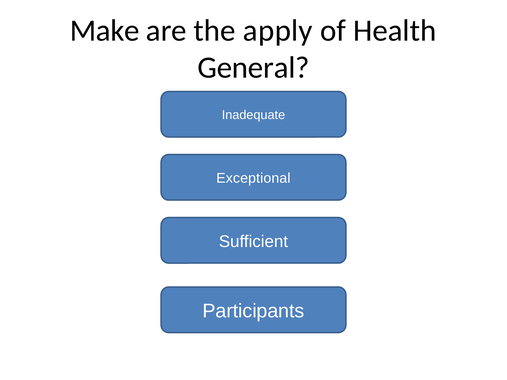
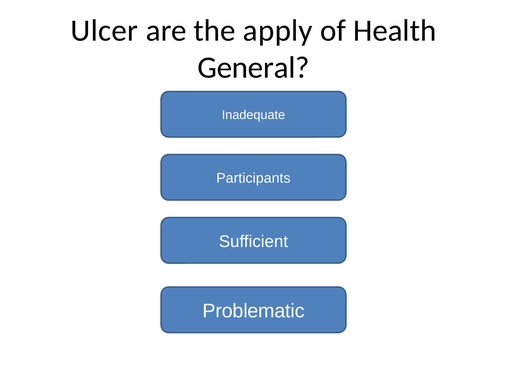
Make: Make -> Ulcer (104, 30)
Exceptional: Exceptional -> Participants (253, 178)
Participants: Participants -> Problematic (254, 311)
